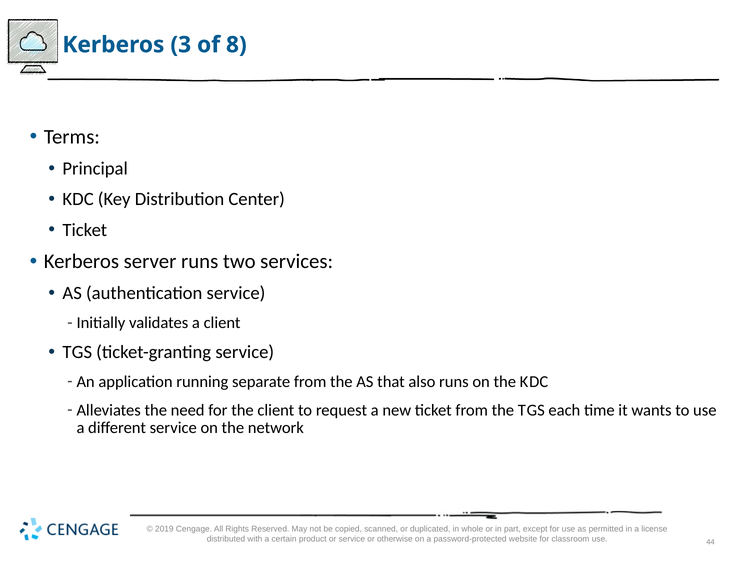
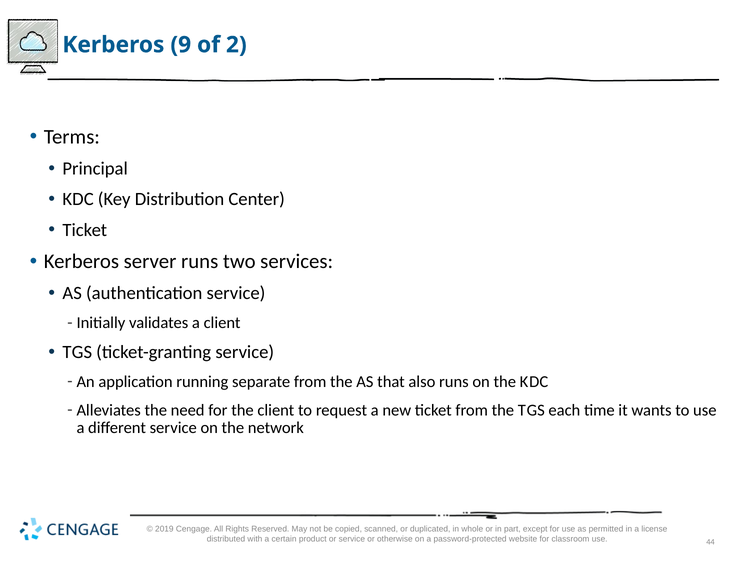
3: 3 -> 9 (181, 45)
8: 8 -> 2 (236, 45)
